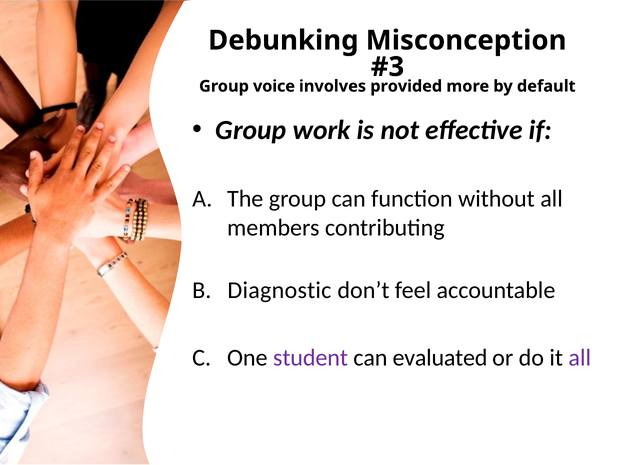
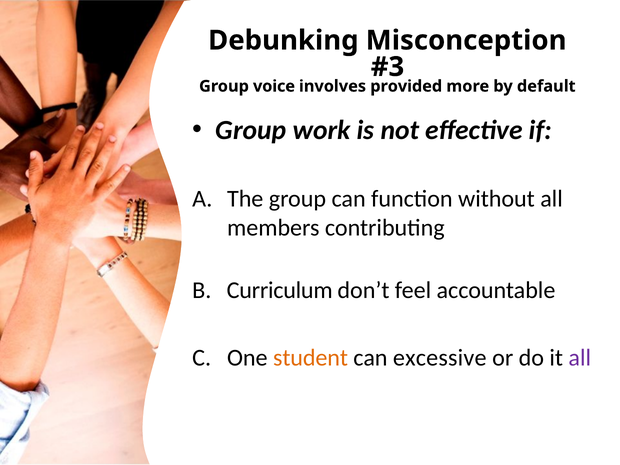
Diagnostic: Diagnostic -> Curriculum (280, 290)
student colour: purple -> orange (311, 358)
evaluated: evaluated -> excessive (440, 358)
